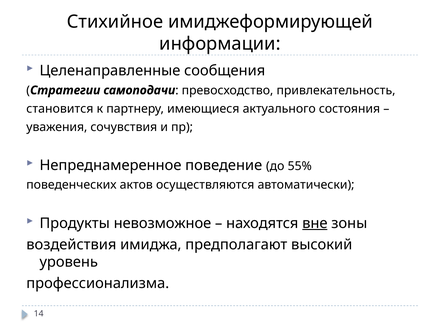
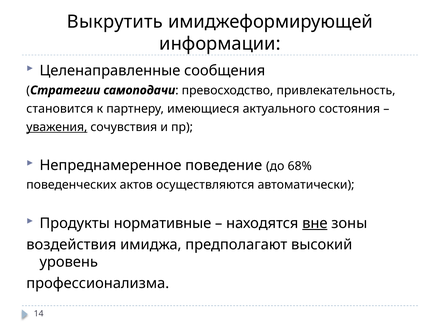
Стихийное: Стихийное -> Выкрутить (115, 22)
уважения underline: none -> present (57, 127)
55%: 55% -> 68% (300, 166)
невозможное: невозможное -> нормативные (162, 223)
